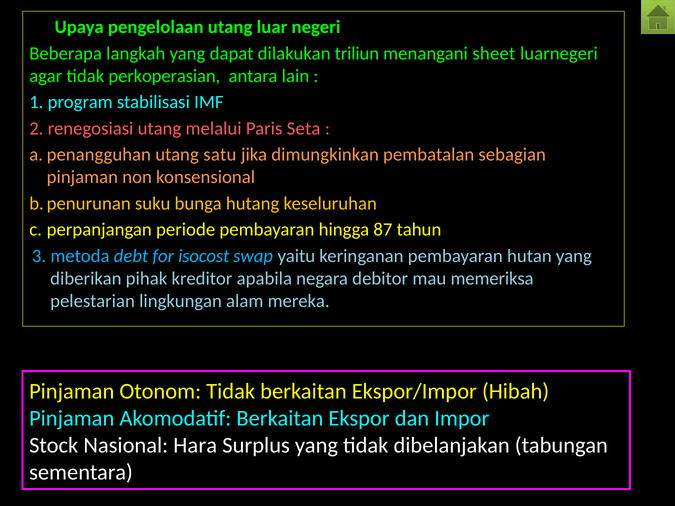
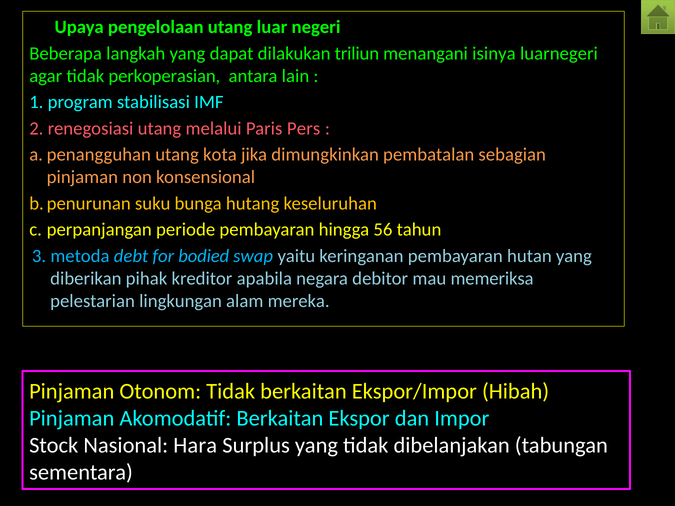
sheet: sheet -> isinya (494, 53)
Seta: Seta -> Pers (304, 128)
satu: satu -> kota (220, 155)
87: 87 -> 56 (383, 230)
isocost: isocost -> bodied (204, 256)
